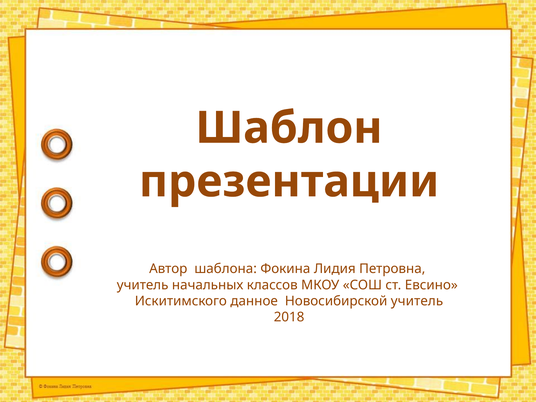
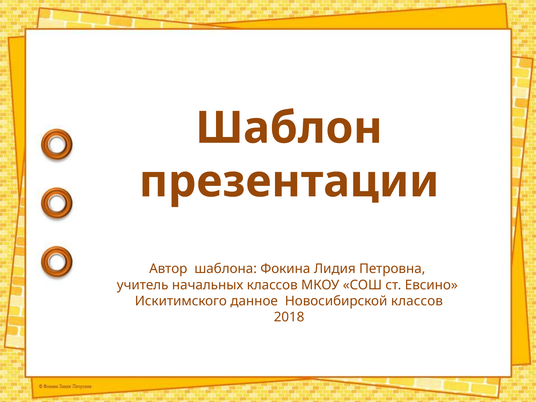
Новосибирской учитель: учитель -> классов (417, 301)
